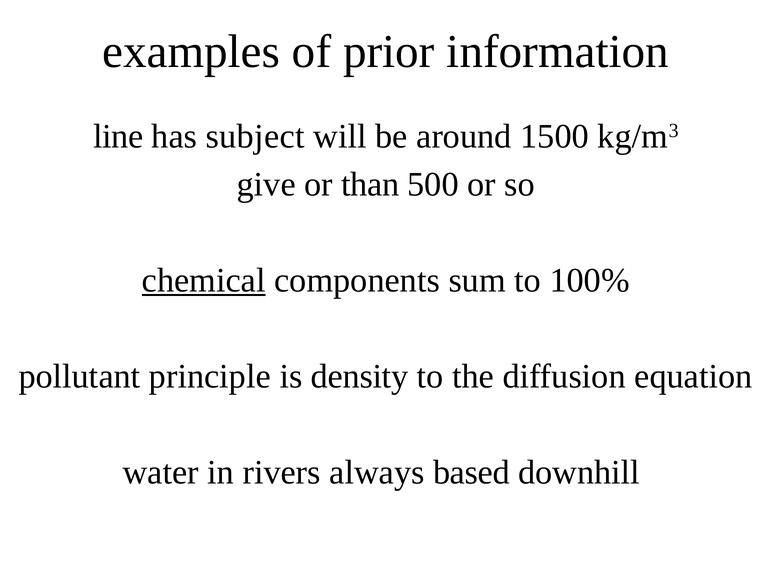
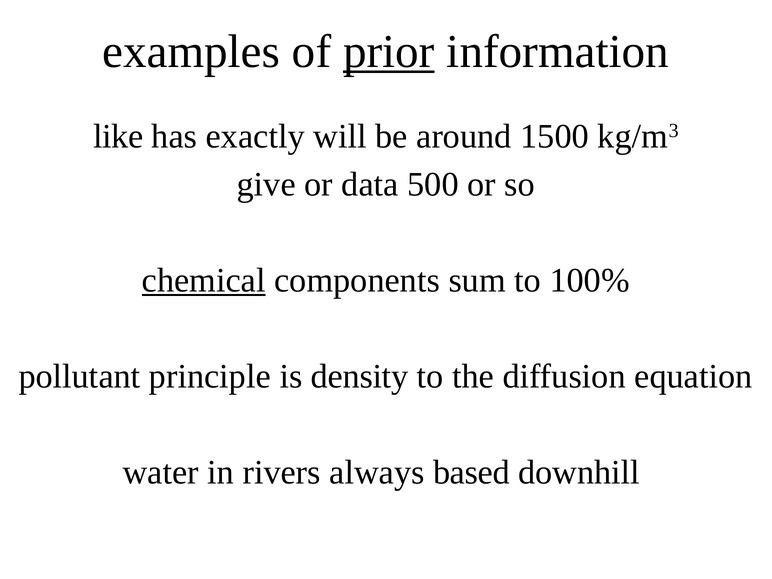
prior underline: none -> present (389, 52)
line: line -> like (118, 136)
subject: subject -> exactly (255, 136)
than: than -> data (370, 184)
